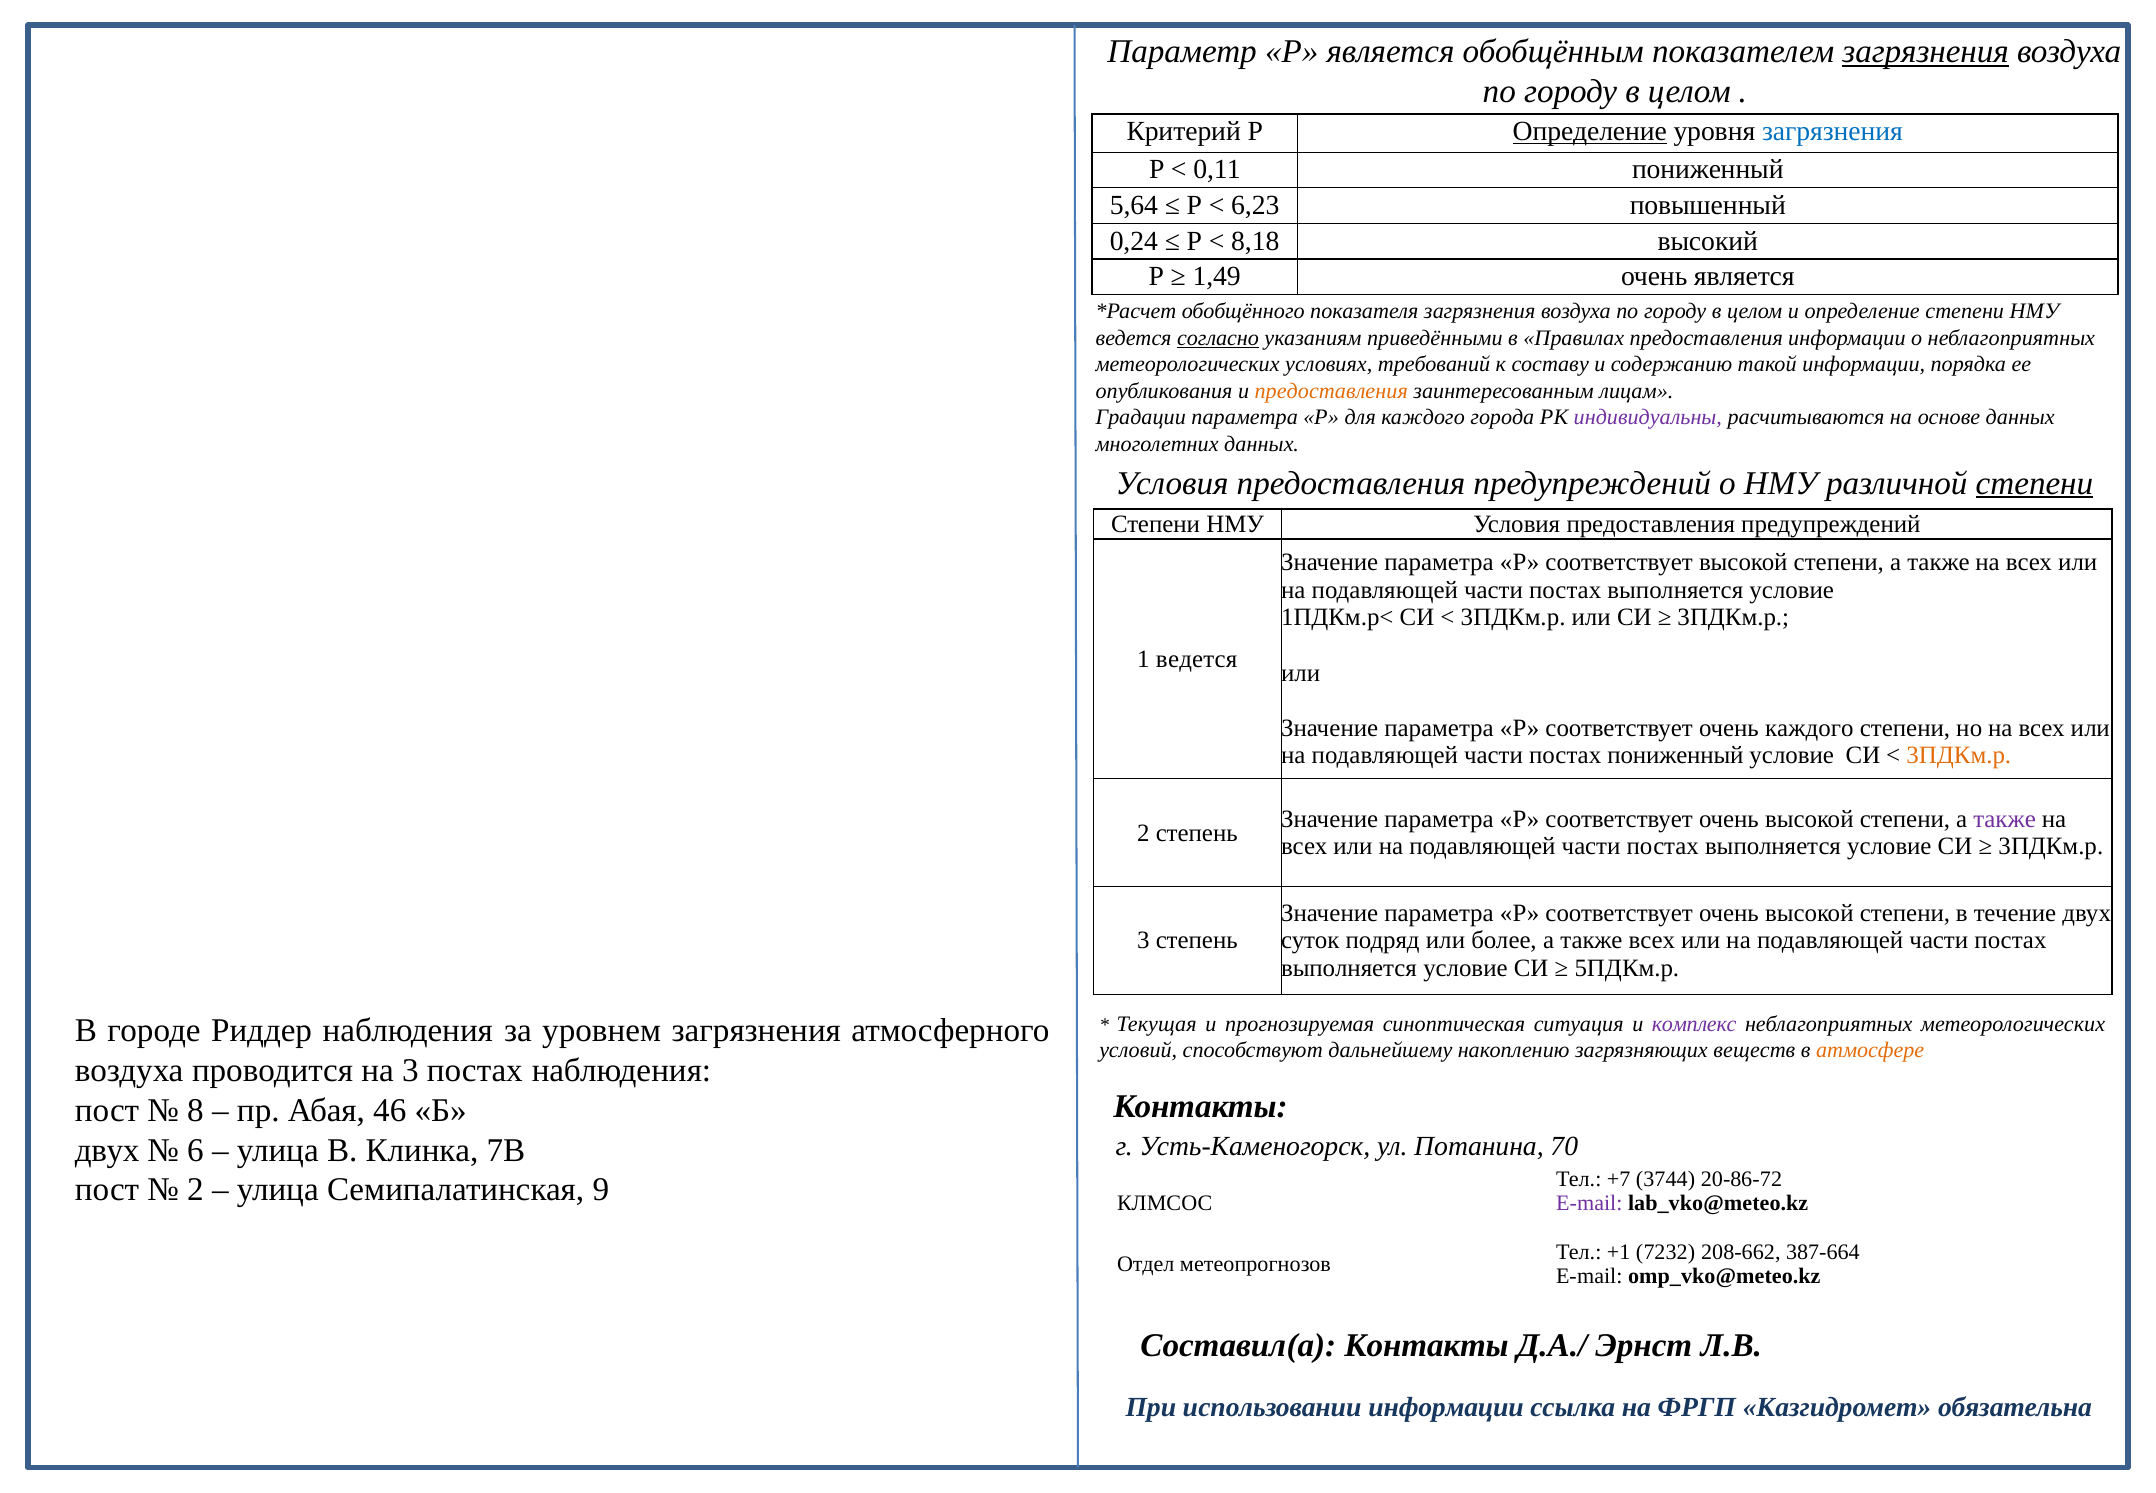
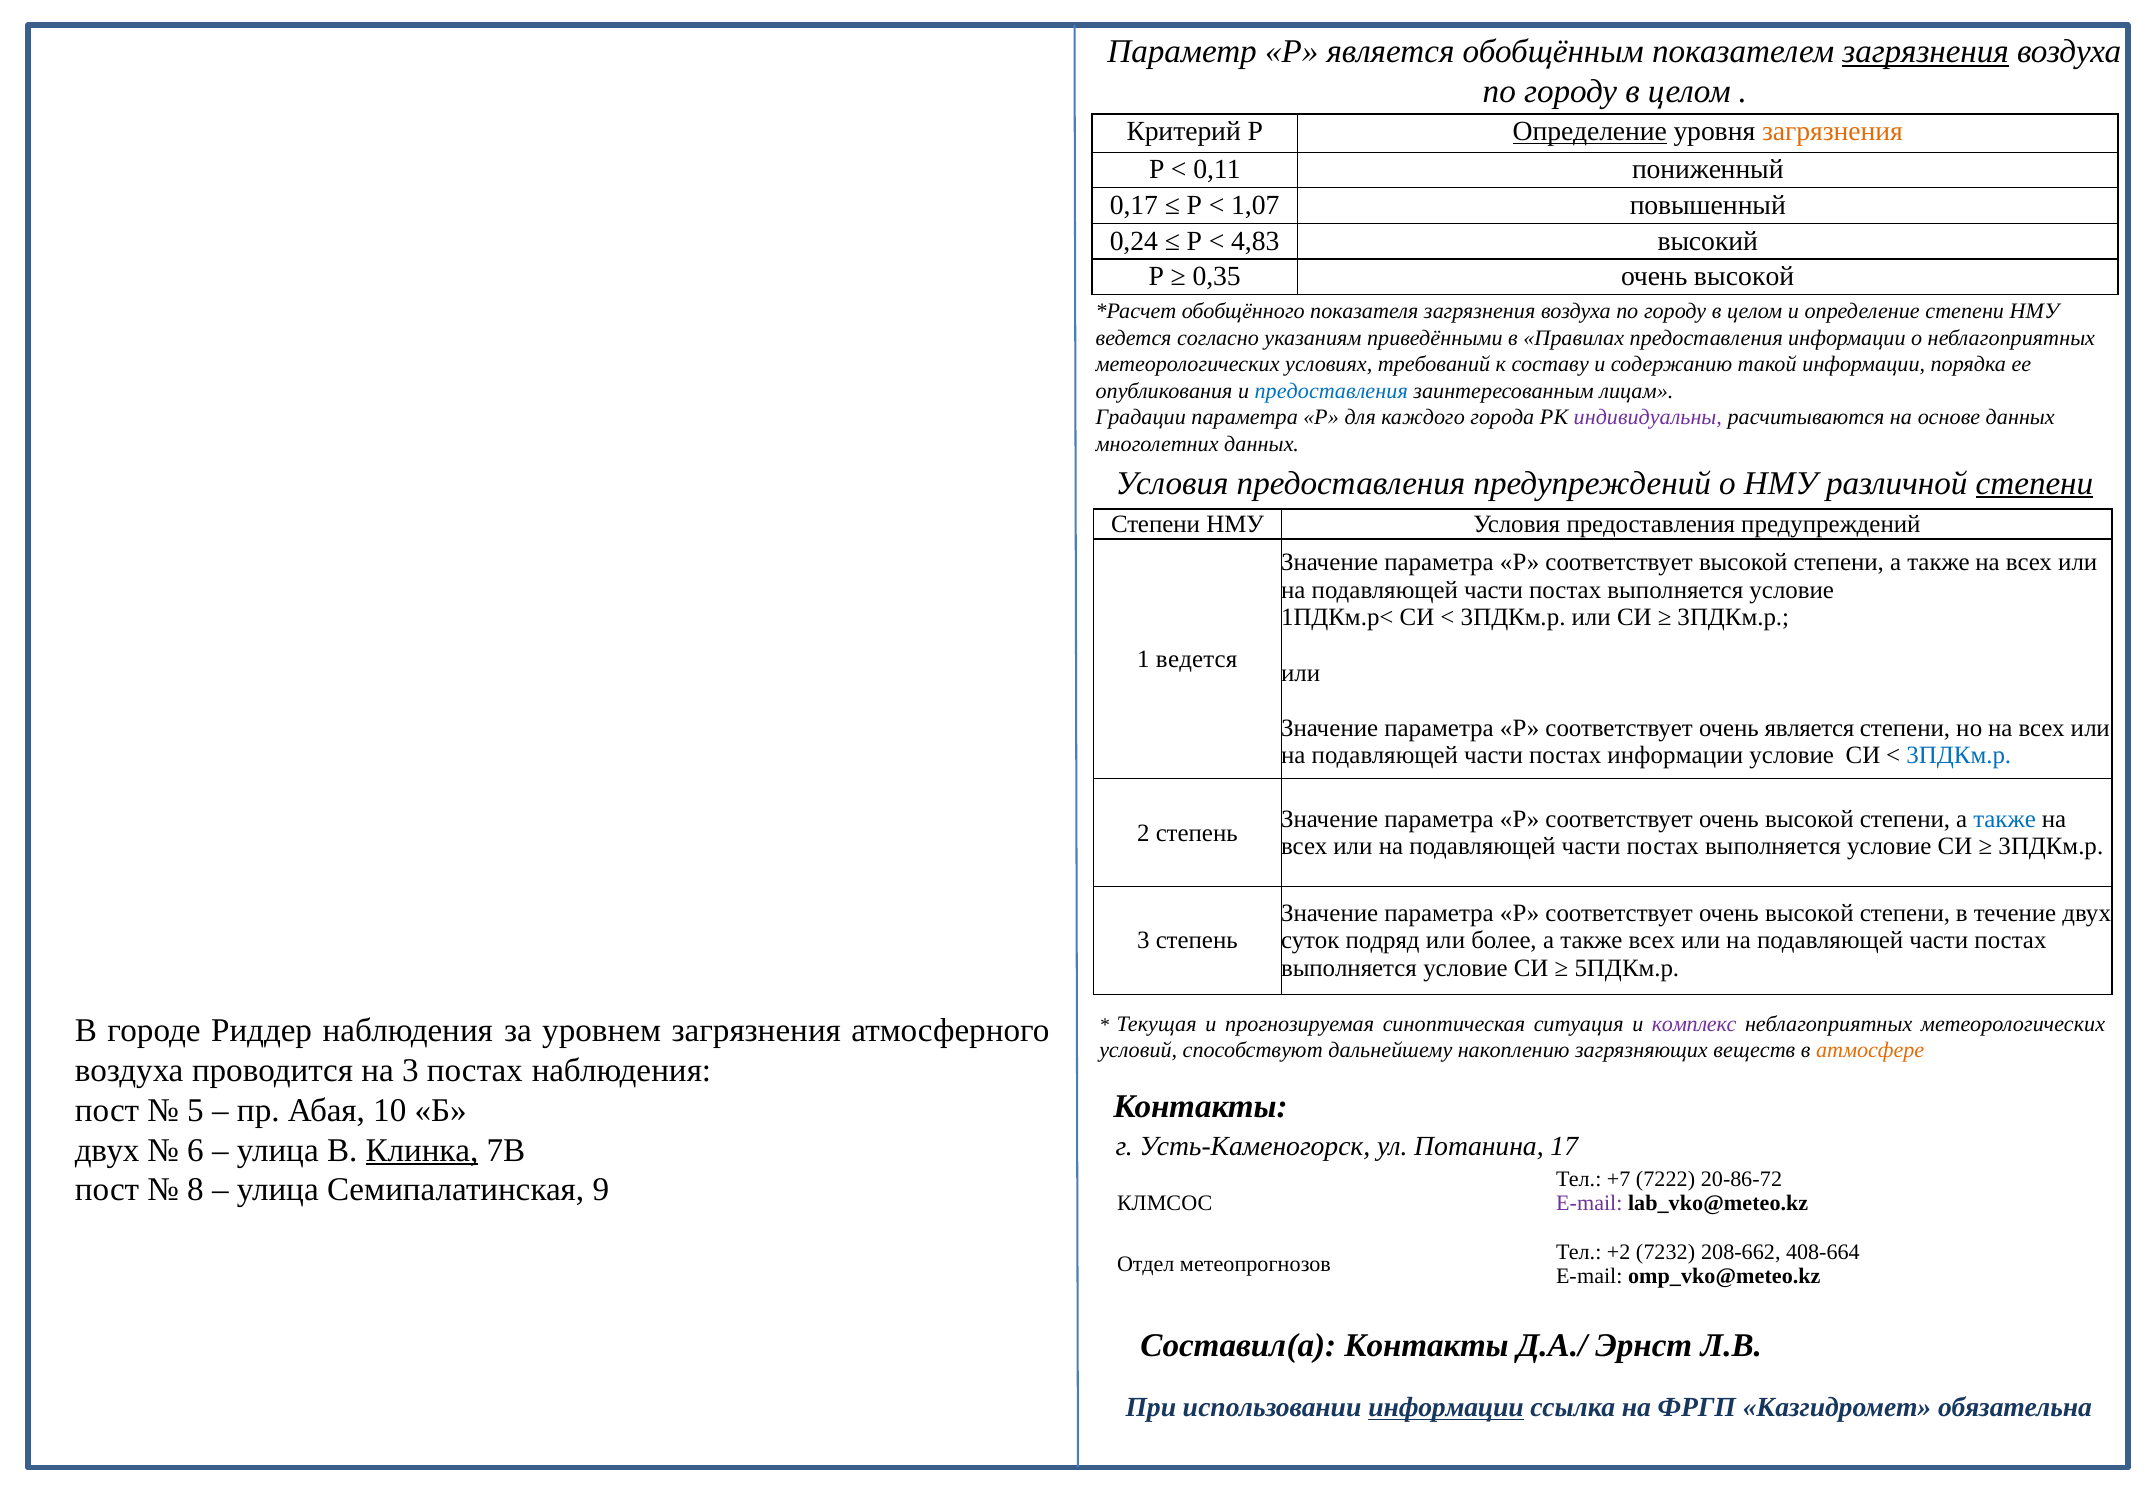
загрязнения colour: blue -> orange (1832, 132)
5,64: 5,64 -> 0,17 (1134, 205)
6,23: 6,23 -> 1,07 (1255, 205)
8,18: 8,18 -> 4,83 (1255, 241)
1,49: 1,49 -> 0,35 (1217, 276)
является: является -> высокой (1744, 276)
согласно underline: present -> none (1218, 338)
предоставления colour: orange -> blue (1331, 391)
очень каждого: каждого -> является (1809, 728)
постах пониженный: пониженный -> информации (1675, 755)
3ПДКм.р colour: orange -> blue (1959, 755)
также colour: purple -> blue (2005, 819)
8: 8 -> 5 (195, 1110)
46: 46 -> 10 (390, 1110)
70: 70 -> 17 (1564, 1146)
Клинка underline: none -> present (422, 1150)
3744: 3744 -> 7222 (1666, 1179)
2: 2 -> 8 (195, 1190)
+1: +1 -> +2 (1619, 1252)
387-664: 387-664 -> 408-664 (1823, 1252)
информации underline: none -> present (1446, 1407)
